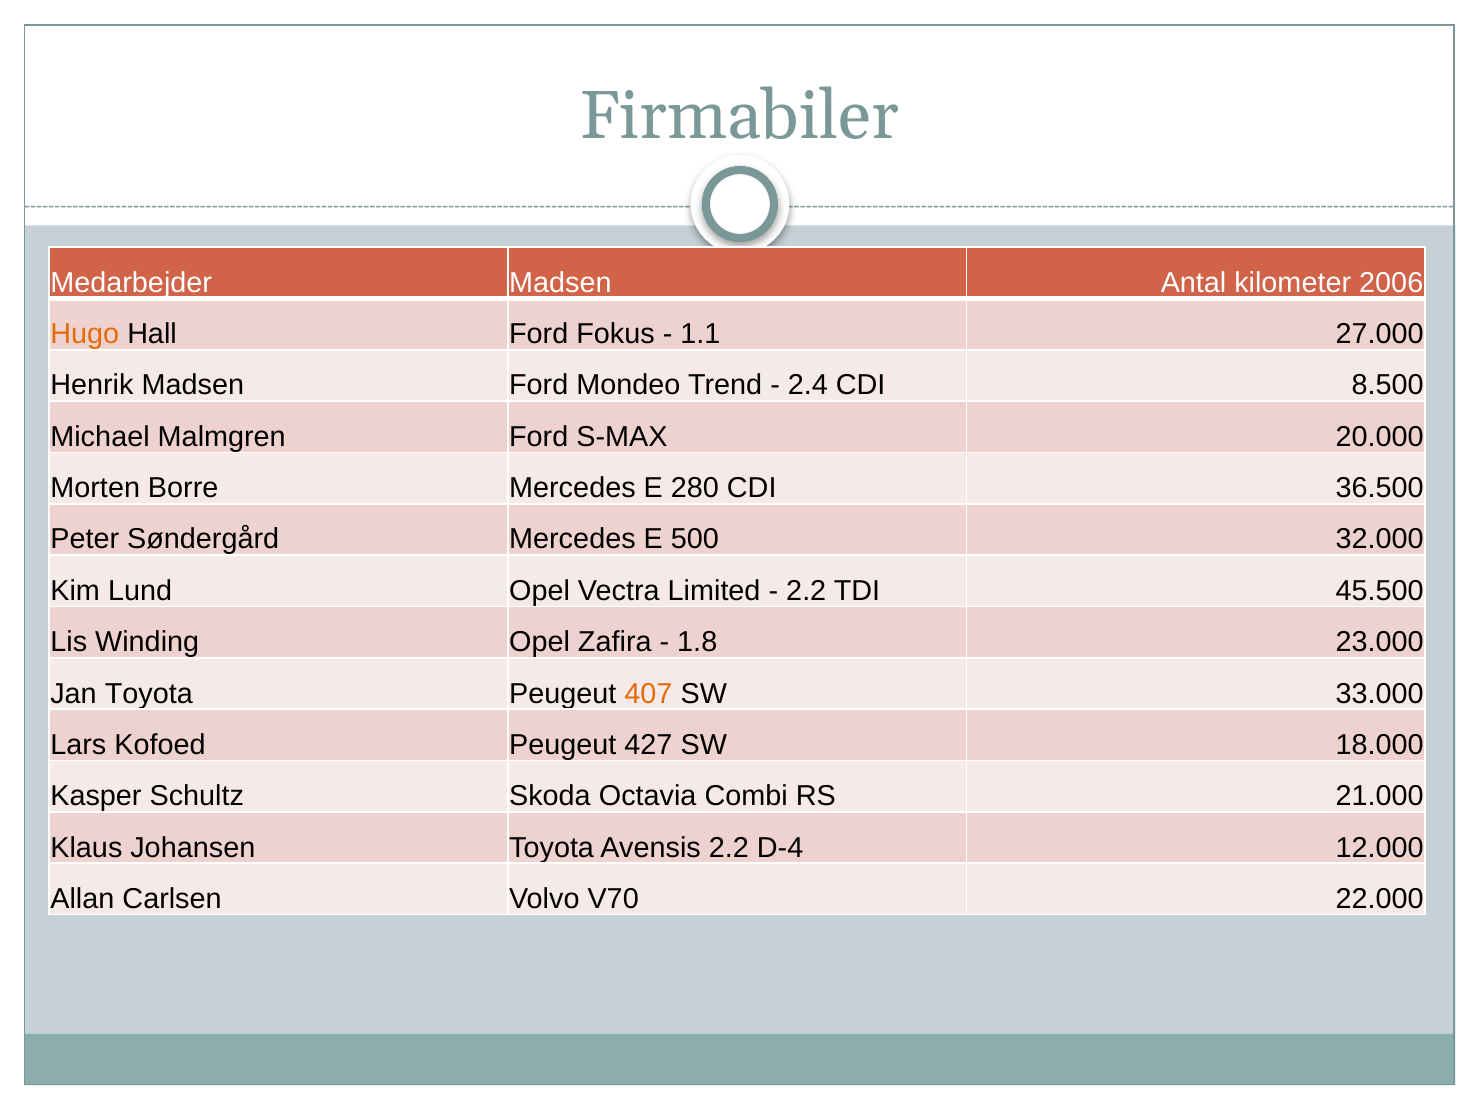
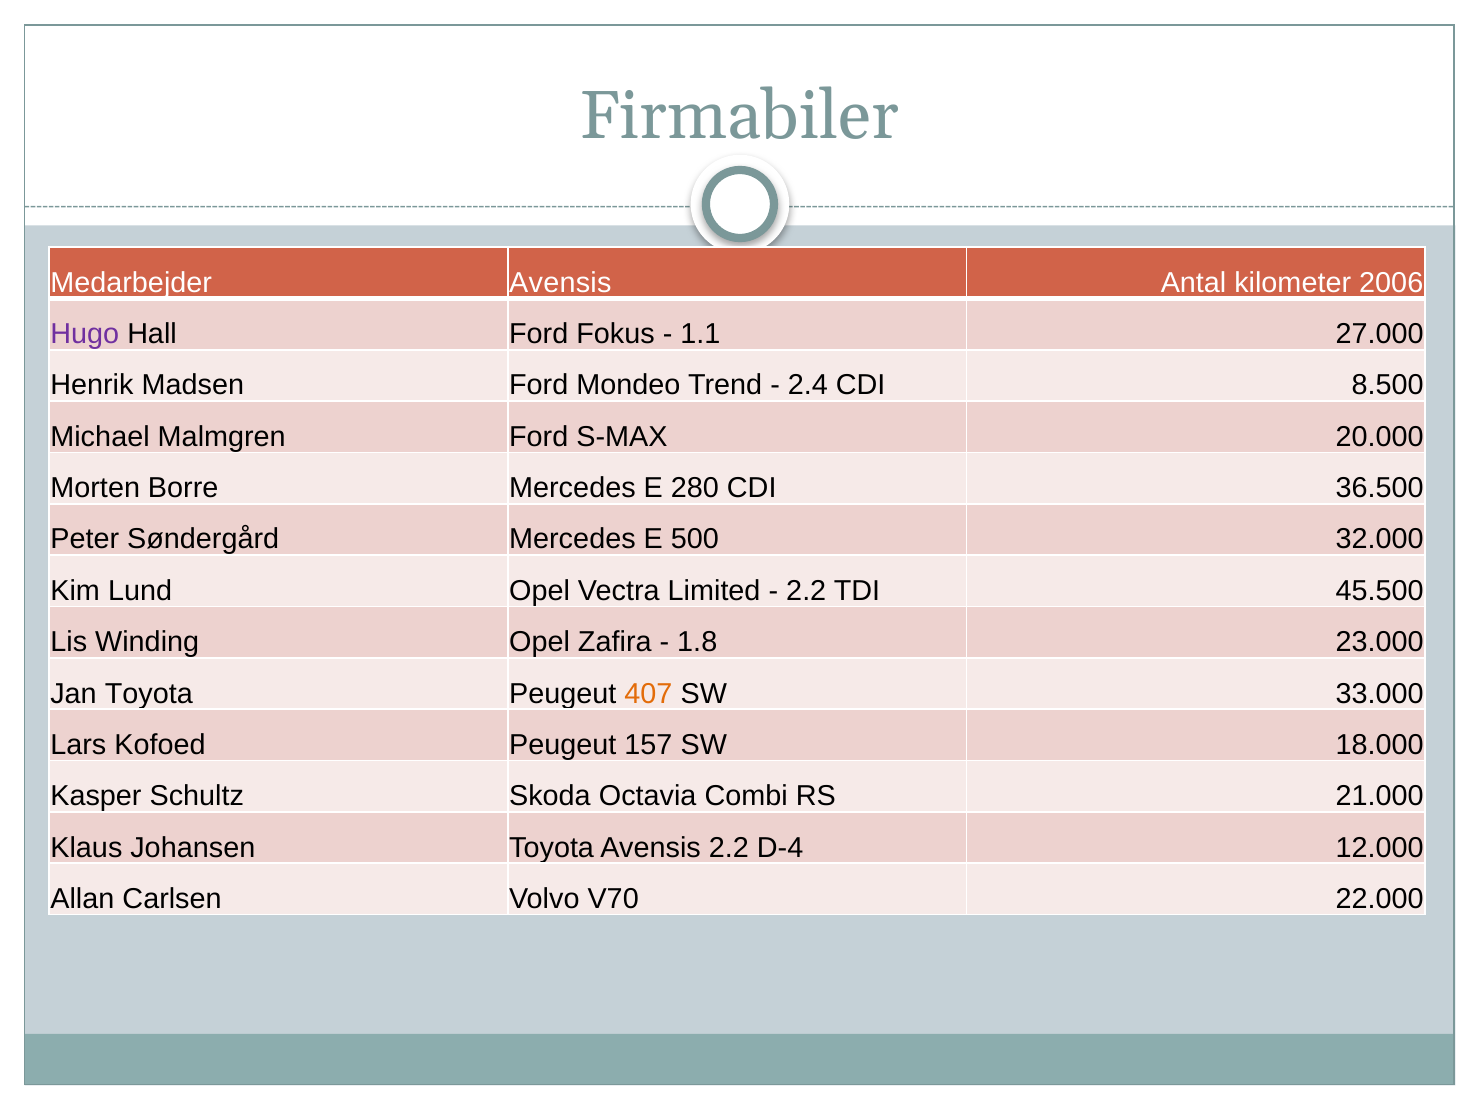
Medarbejder Madsen: Madsen -> Avensis (560, 283)
Hugo colour: orange -> purple (85, 334)
427: 427 -> 157 (648, 745)
